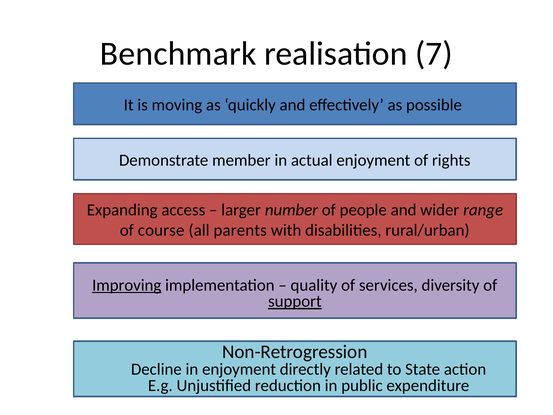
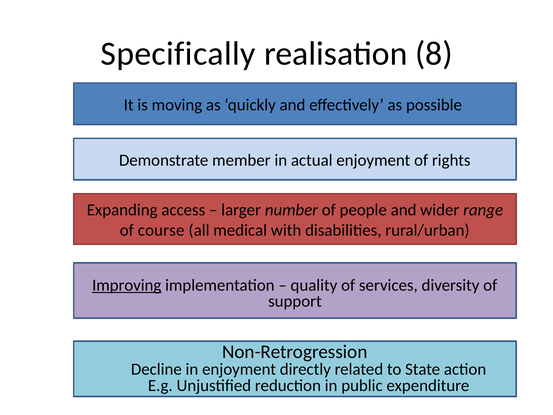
Benchmark: Benchmark -> Specifically (178, 54)
7: 7 -> 8 (434, 54)
parents: parents -> medical (240, 230)
support underline: present -> none (295, 301)
